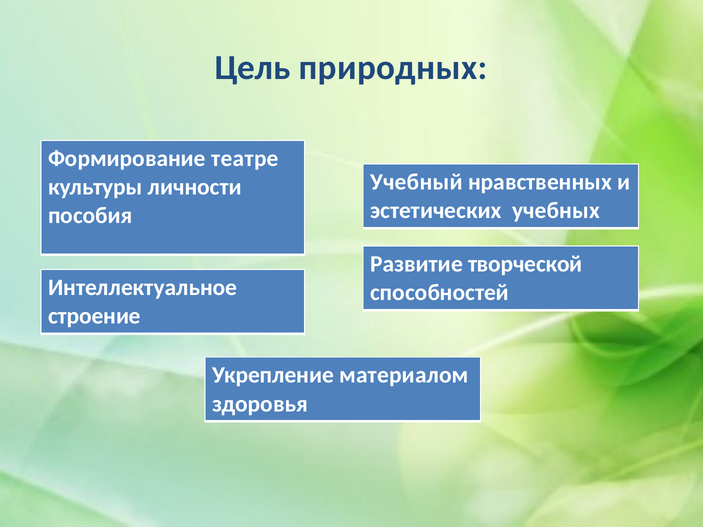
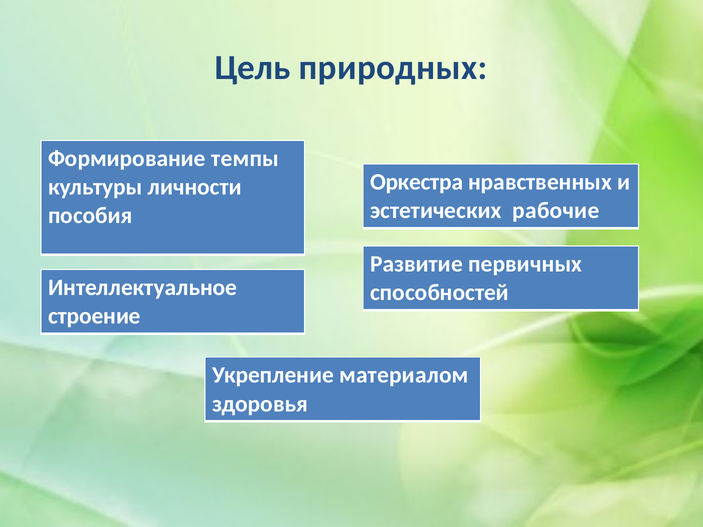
театре: театре -> темпы (245, 159)
Учебный: Учебный -> Оркестра (417, 182)
учебных: учебных -> рабочие (556, 211)
творческой: творческой -> первичных (525, 264)
